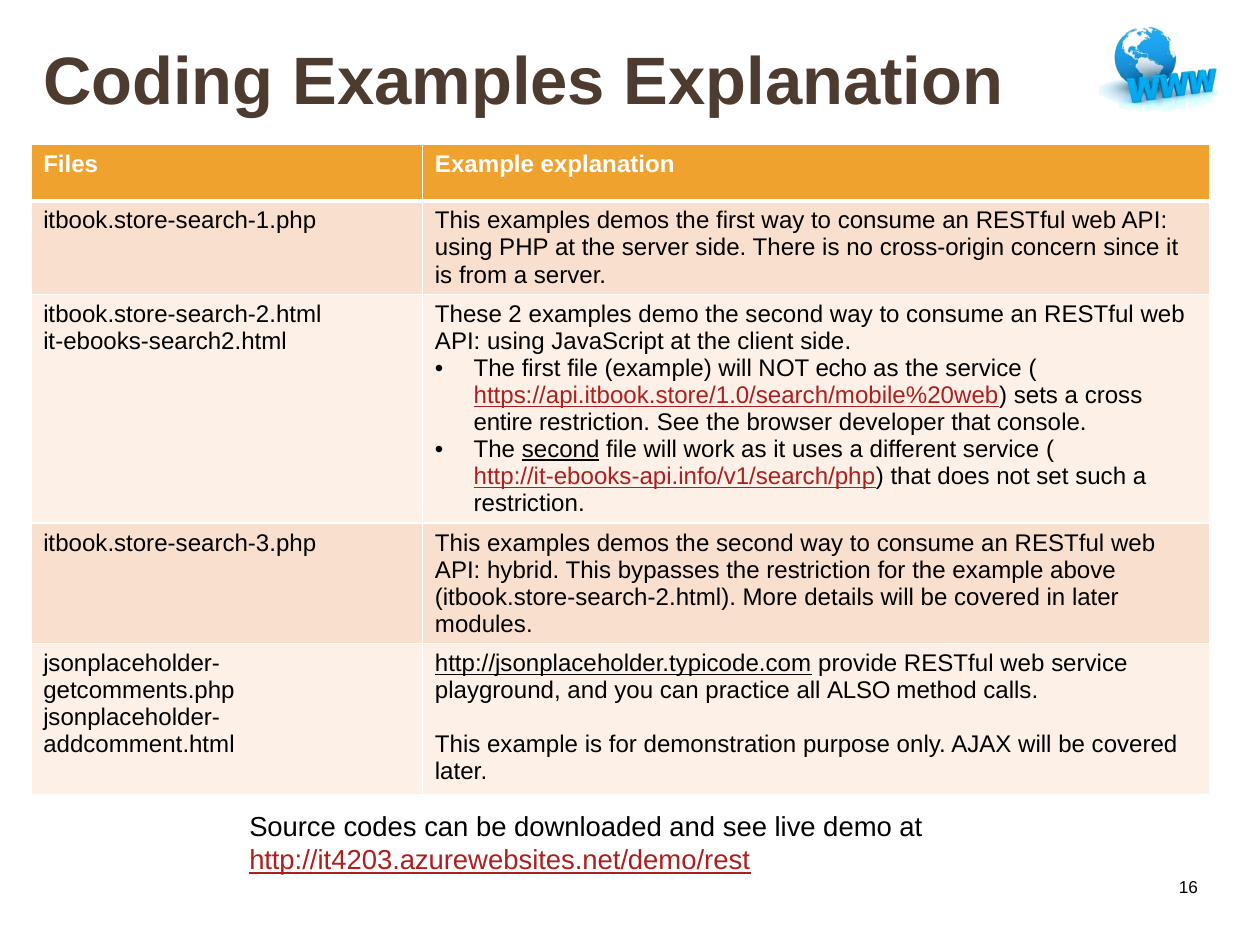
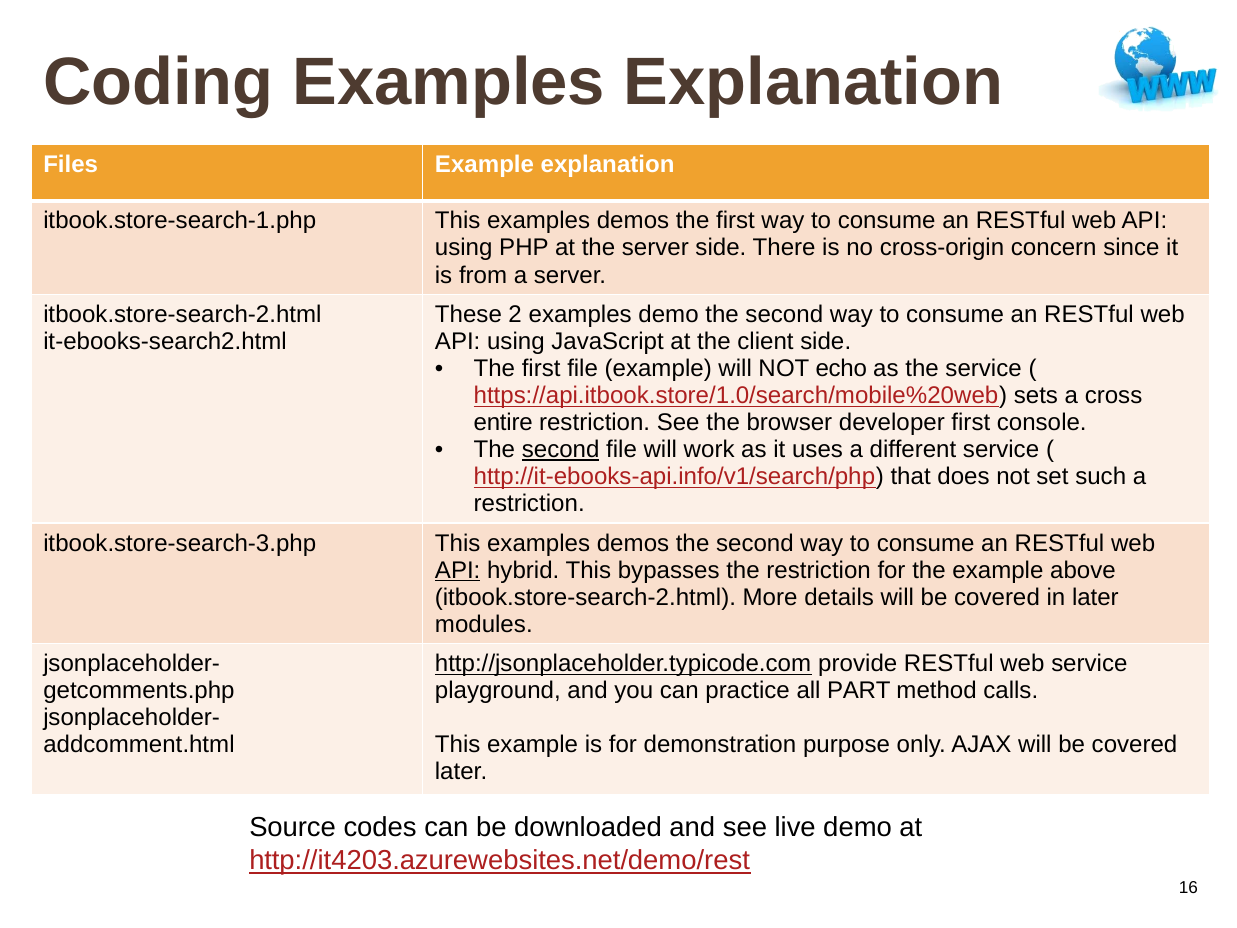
developer that: that -> first (971, 423)
API underline: none -> present (458, 570)
ALSO: ALSO -> PART (859, 691)
